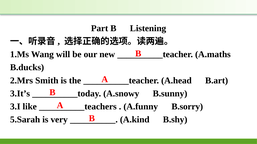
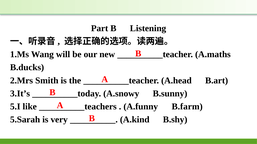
3.I: 3.I -> 5.I (15, 107)
B.sorry: B.sorry -> B.farm (187, 107)
